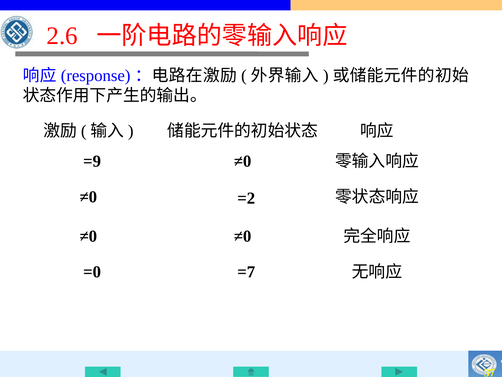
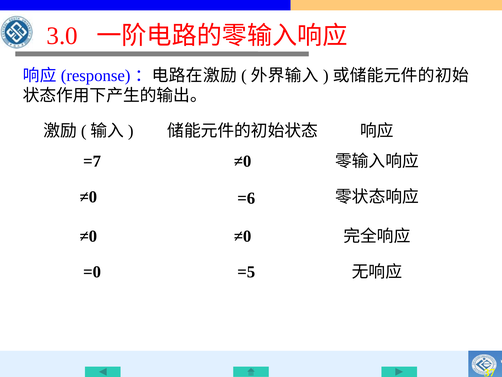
2.6: 2.6 -> 3.0 (62, 36)
=9: =9 -> =7 (92, 161)
=2: =2 -> =6 (246, 198)
=7: =7 -> =5 (246, 272)
